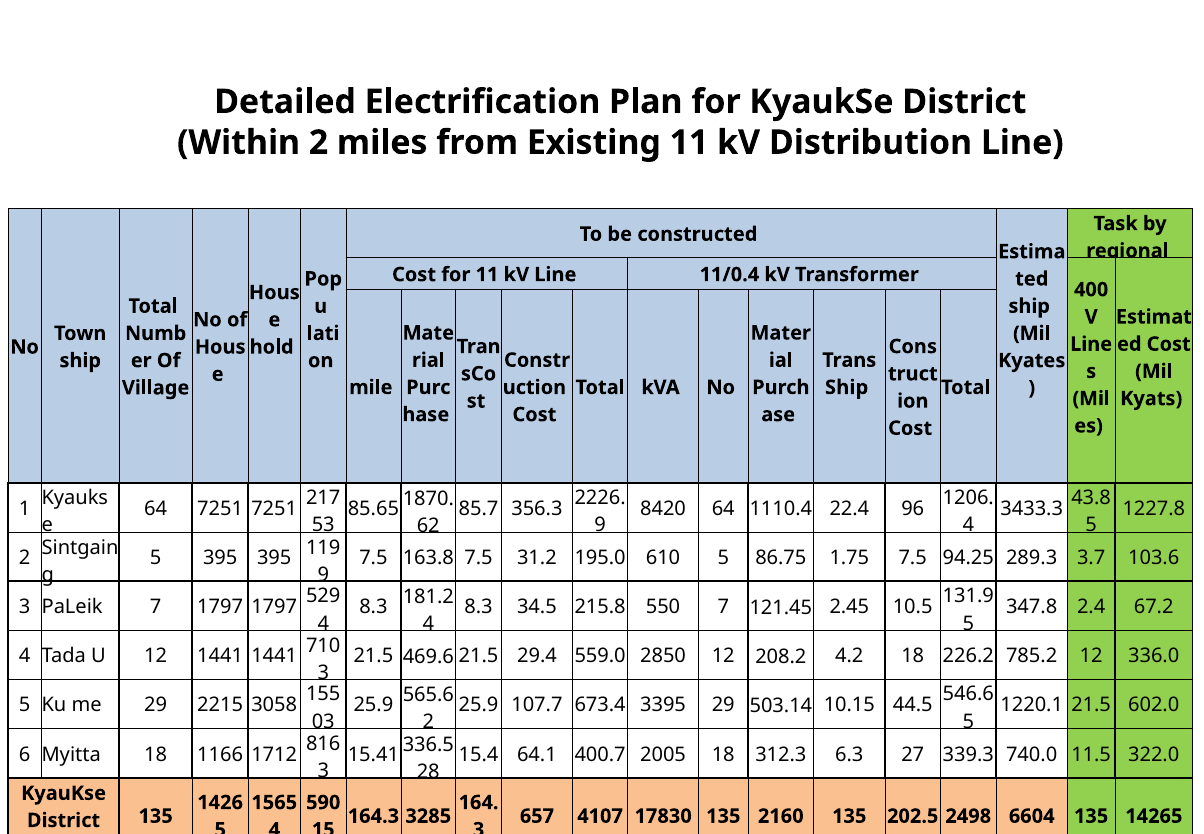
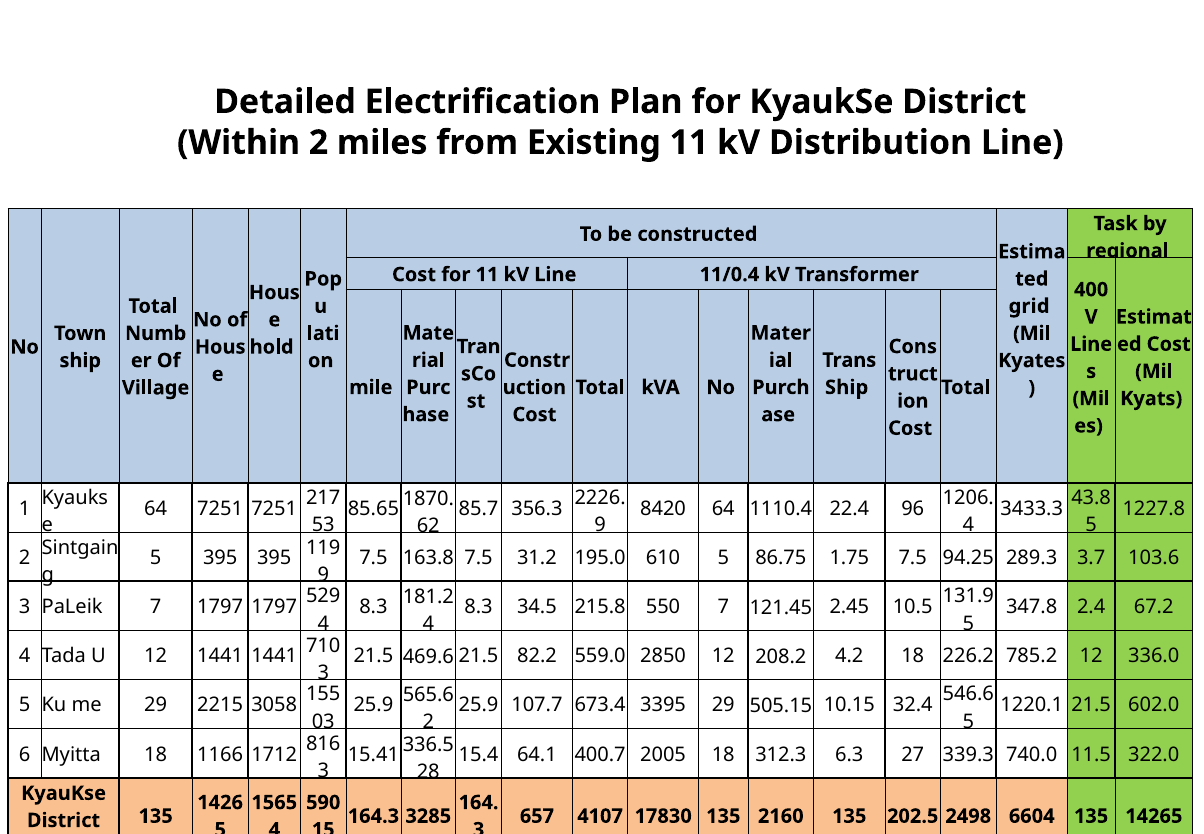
ship: ship -> grid (1029, 306)
29.4: 29.4 -> 82.2 (537, 656)
503.14: 503.14 -> 505.15 (781, 705)
44.5: 44.5 -> 32.4 (913, 705)
